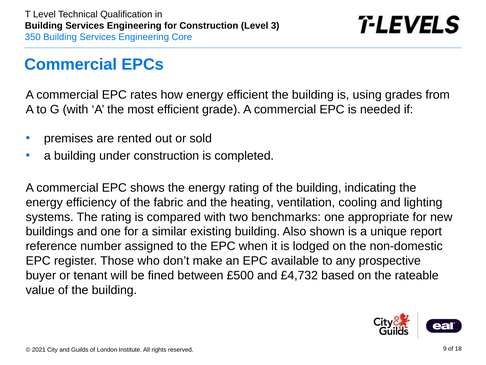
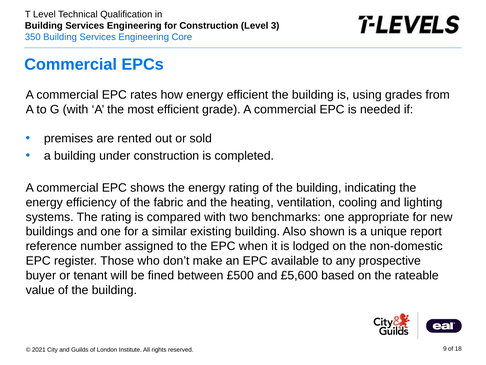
£4,732: £4,732 -> £5,600 (299, 275)
